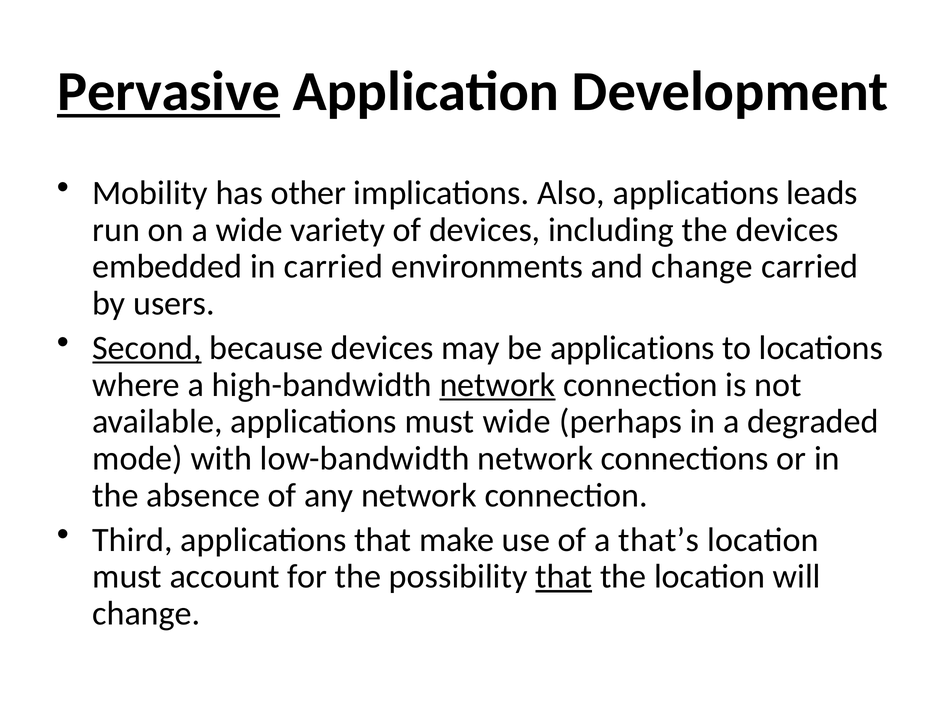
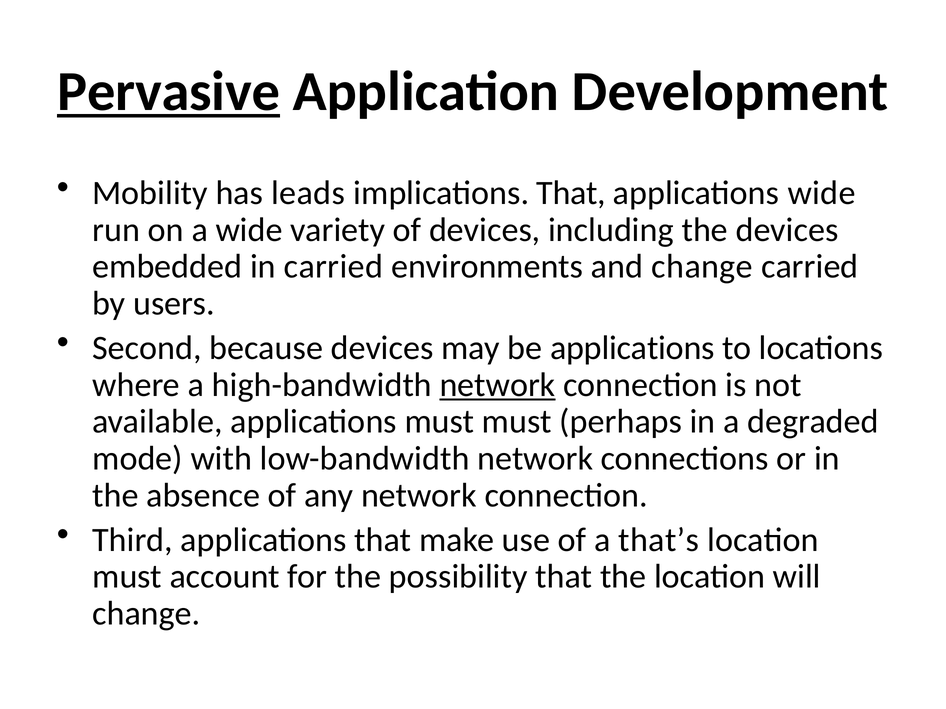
other: other -> leads (308, 193)
implications Also: Also -> That (571, 193)
applications leads: leads -> wide (822, 193)
Second underline: present -> none (147, 348)
must wide: wide -> must (517, 422)
that underline: present -> none (564, 577)
